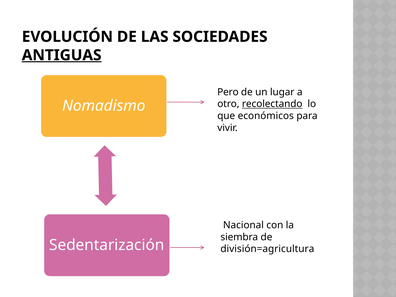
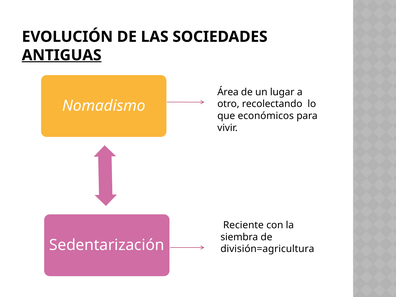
Pero: Pero -> Área (228, 92)
recolectando underline: present -> none (272, 104)
Nacional: Nacional -> Reciente (243, 225)
